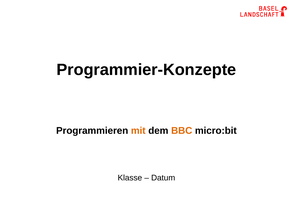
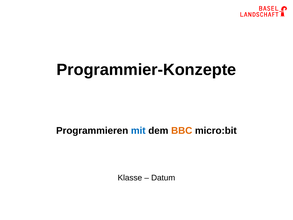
mit colour: orange -> blue (138, 131)
